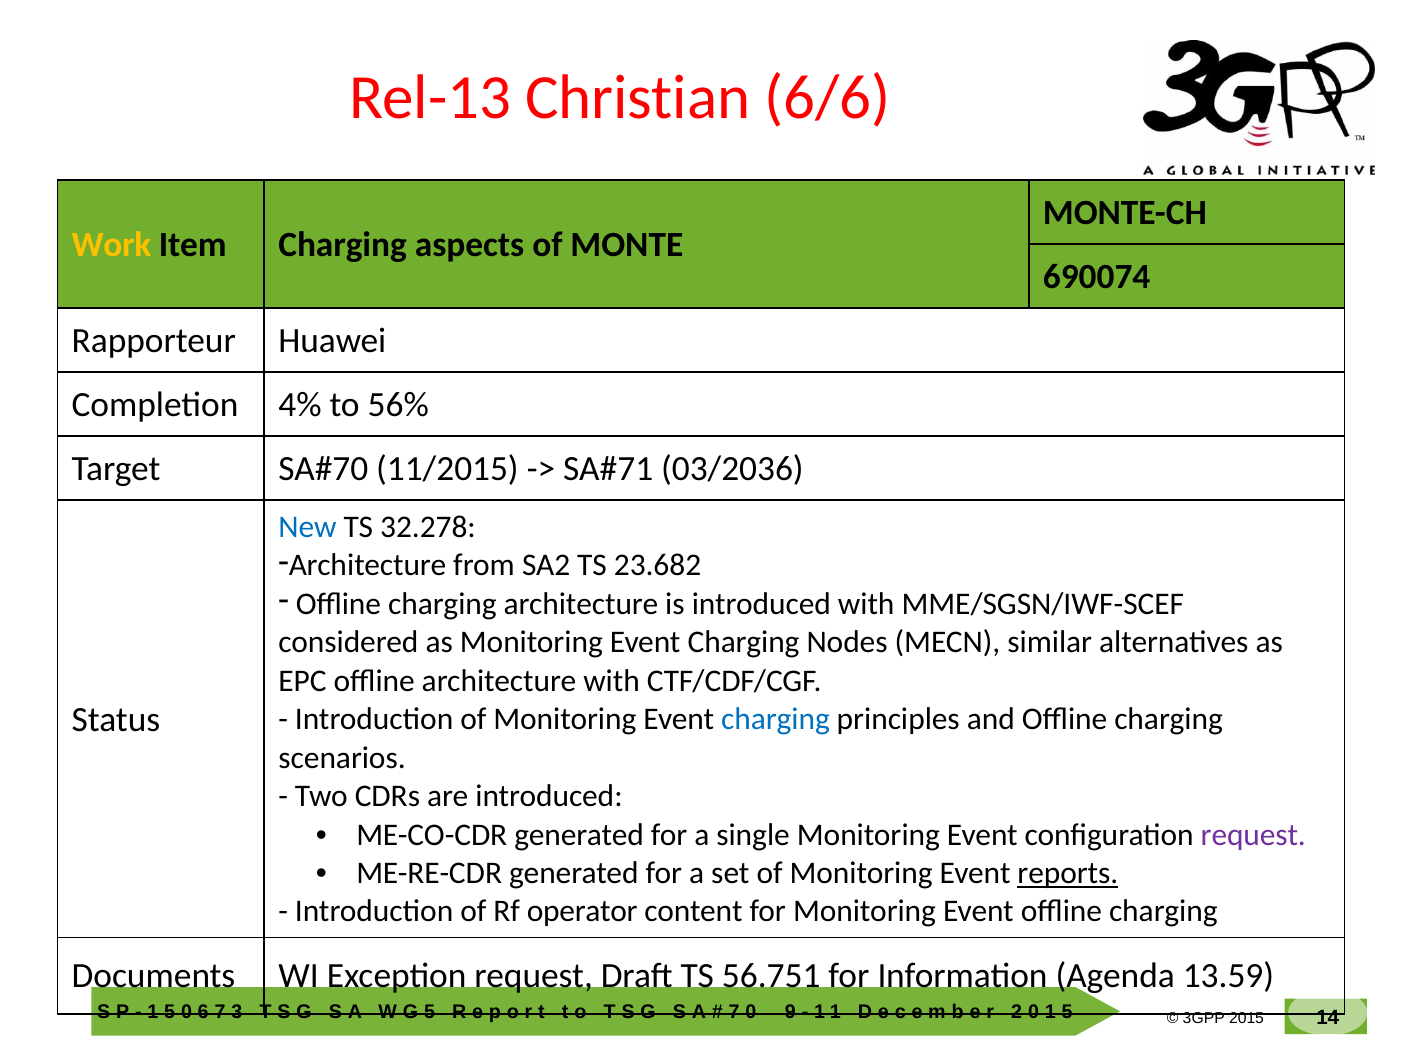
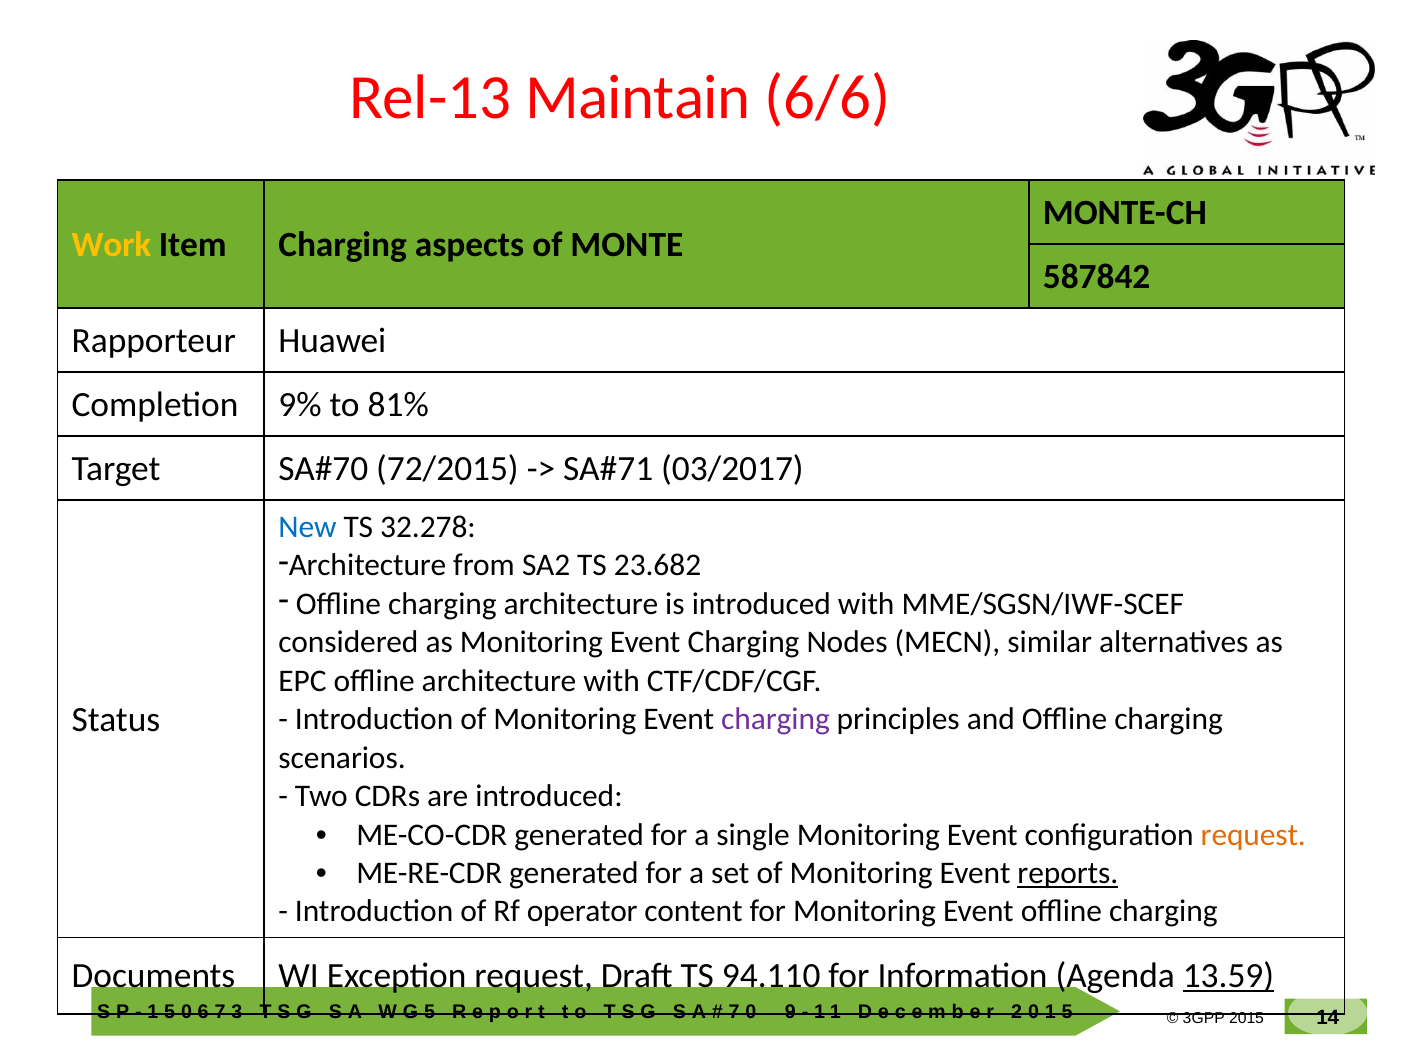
Christian: Christian -> Maintain (638, 98)
690074: 690074 -> 587842 (1097, 277)
4%: 4% -> 9% (300, 405)
56%: 56% -> 81% (398, 405)
11/2015: 11/2015 -> 72/2015 (447, 469)
03/2036: 03/2036 -> 03/2017 (732, 469)
charging colour: blue -> purple (775, 719)
request colour: purple -> orange (1253, 835)
56.751: 56.751 -> 94.110 (771, 976)
13.59 underline: none -> present (1228, 976)
